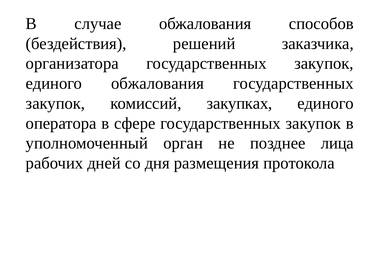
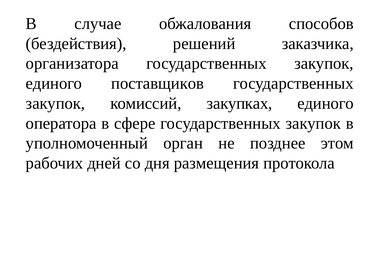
единого обжалования: обжалования -> поставщиков (158, 83)
лица: лица -> этом (337, 143)
